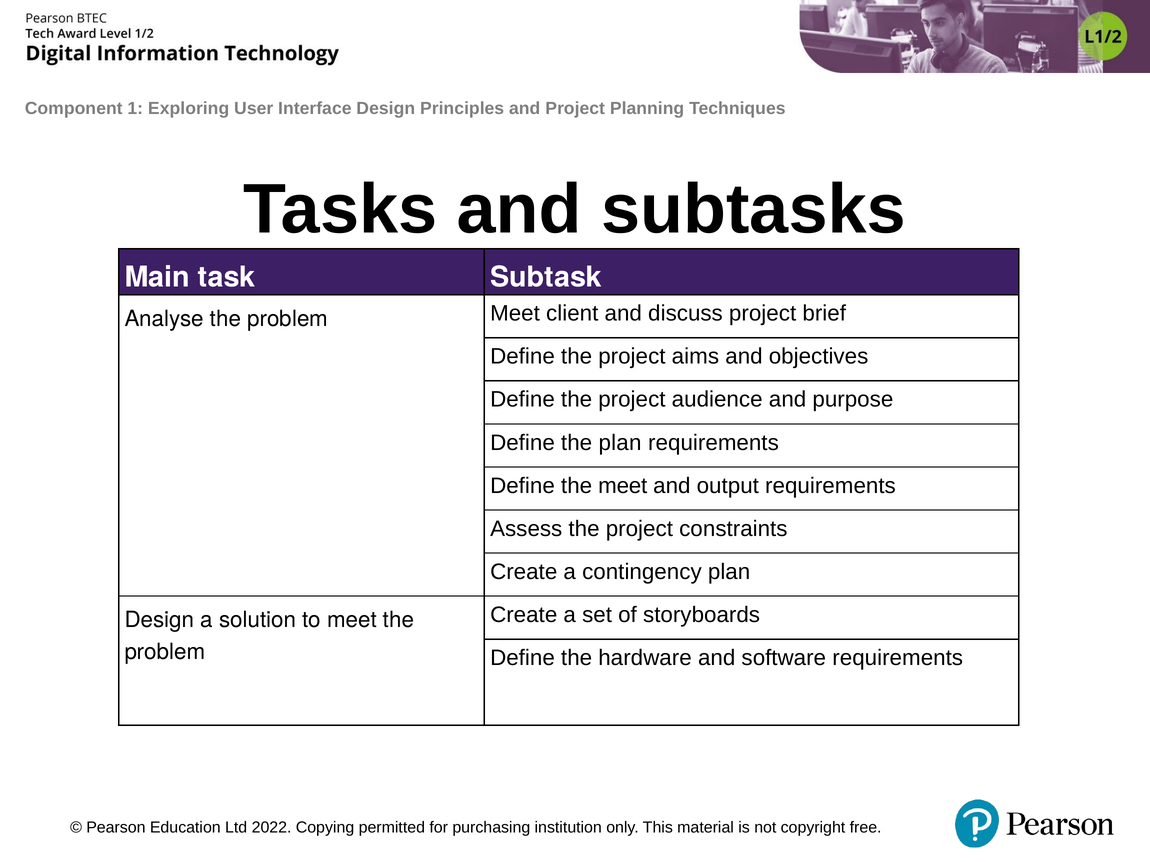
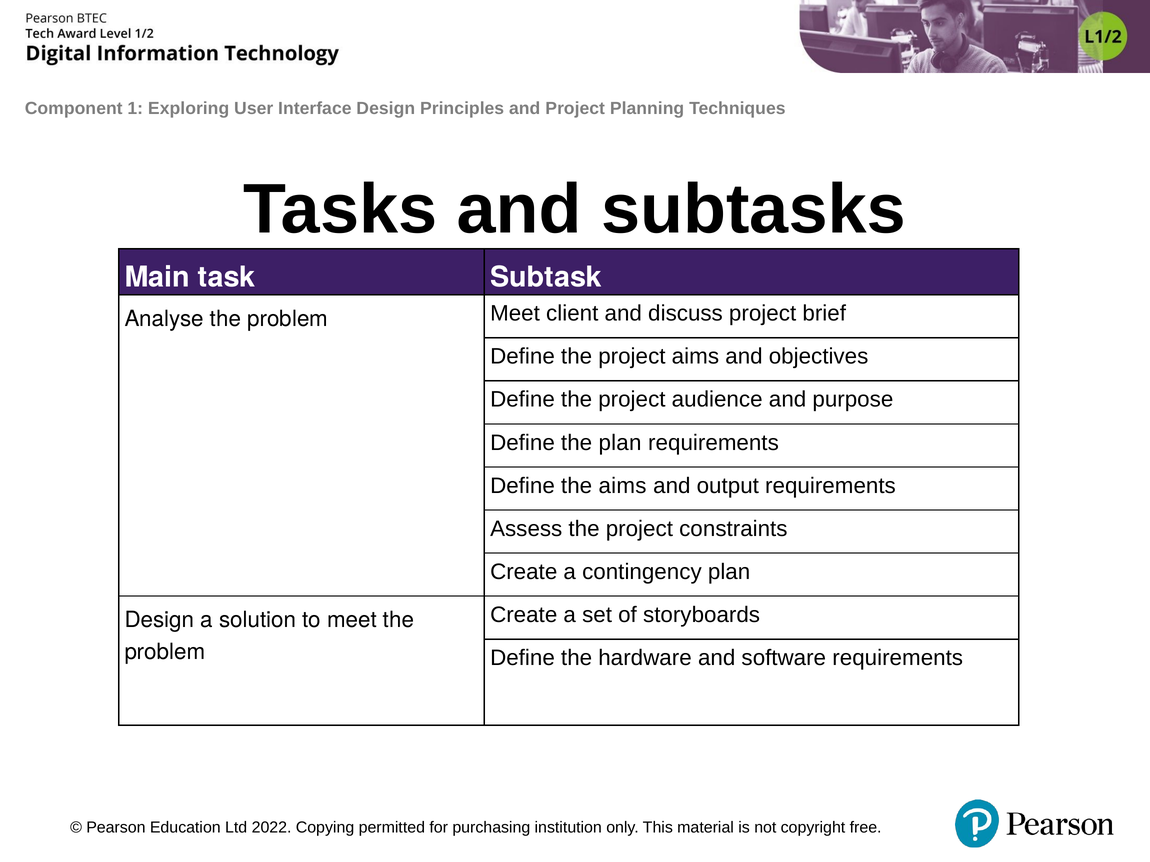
the meet: meet -> aims (623, 486)
